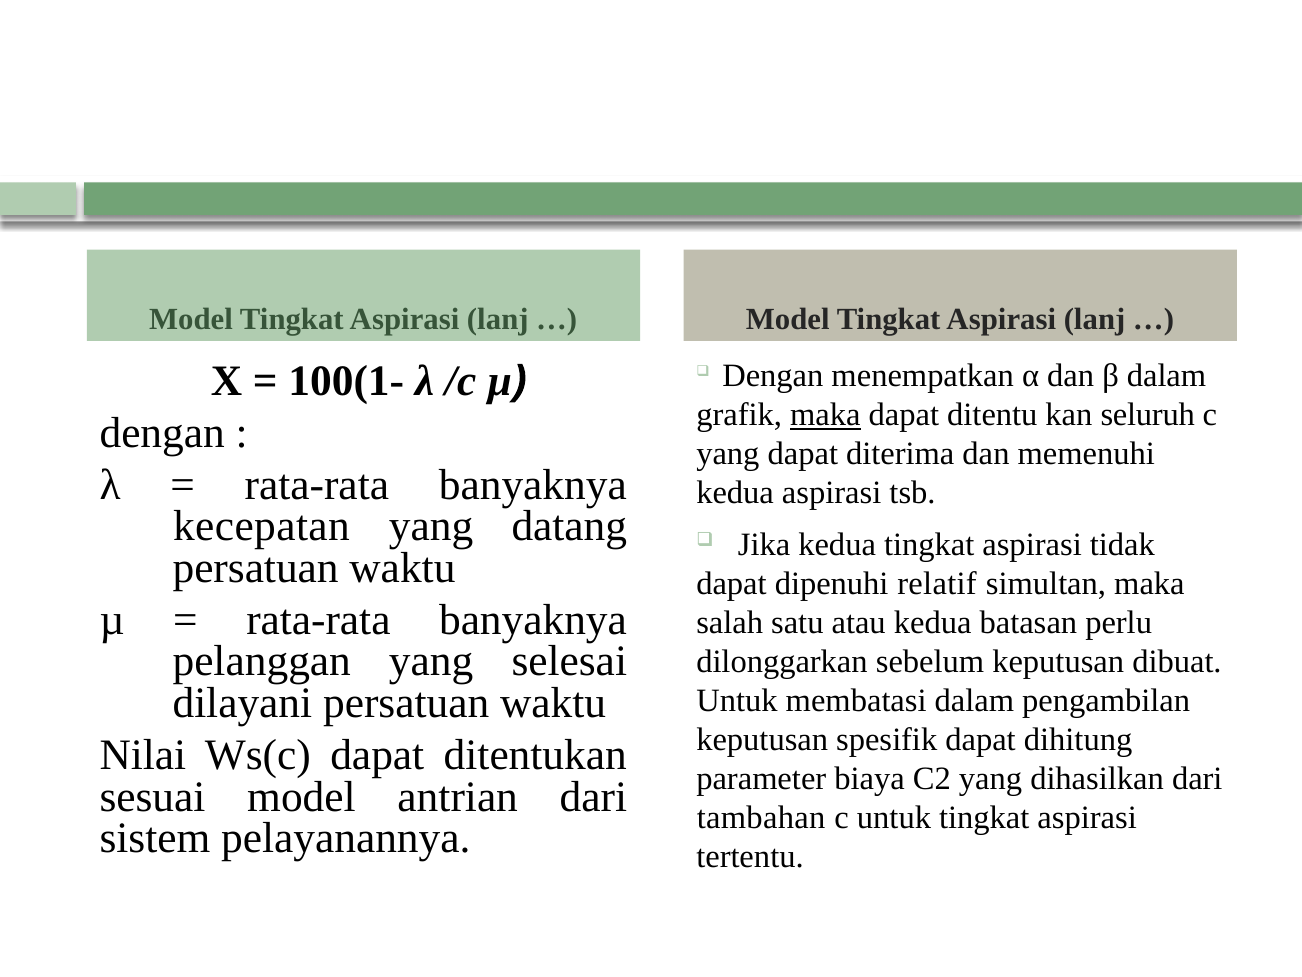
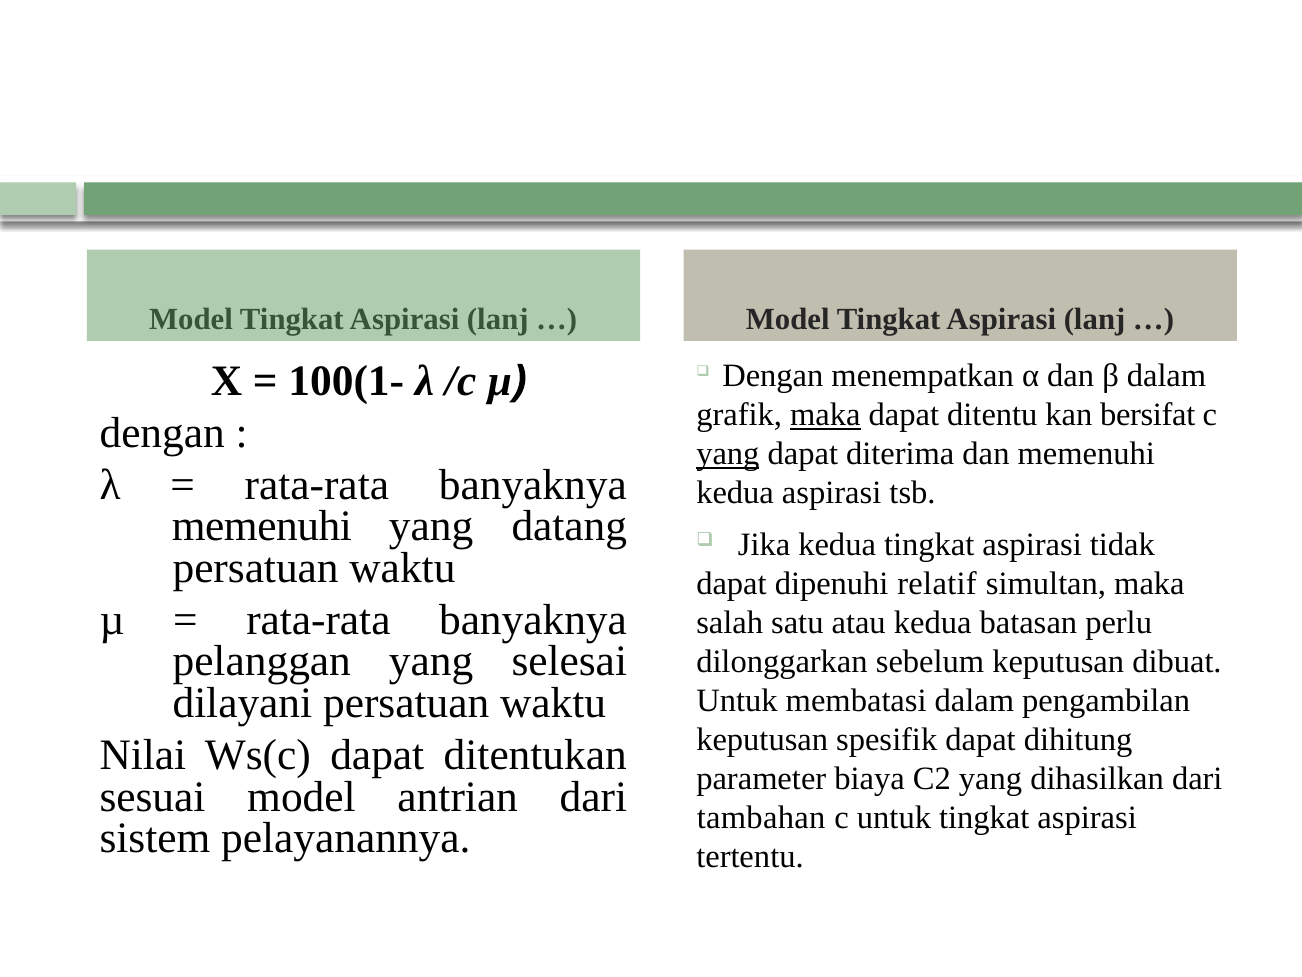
seluruh: seluruh -> bersifat (1148, 414)
yang underline: none -> present (728, 454)
kecepatan: kecepatan -> memenuhi (262, 526)
